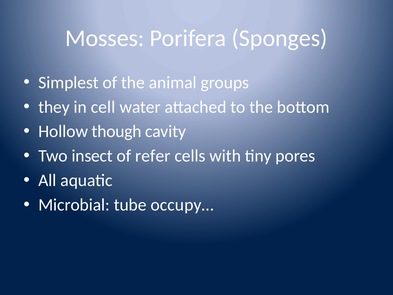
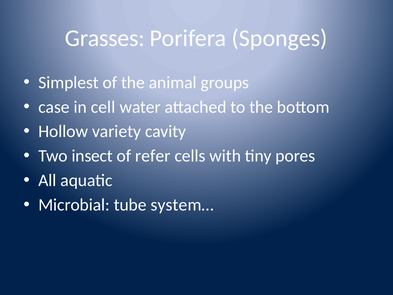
Mosses: Mosses -> Grasses (105, 38)
they: they -> case (54, 107)
though: though -> variety (117, 131)
occupy…: occupy… -> system… (182, 205)
